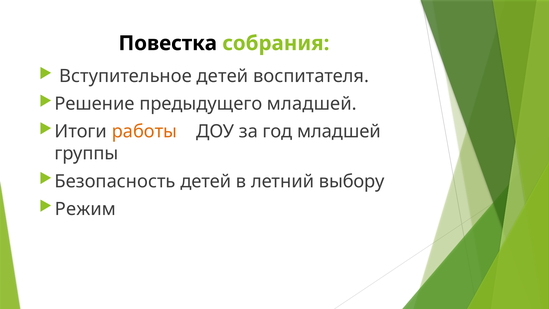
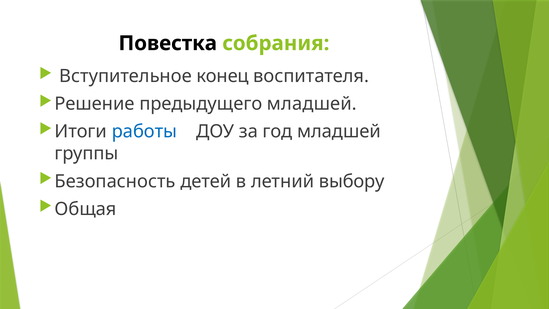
Вступительное детей: детей -> конец (223, 76)
работы colour: orange -> blue (144, 132)
Режим: Режим -> Общая (86, 209)
